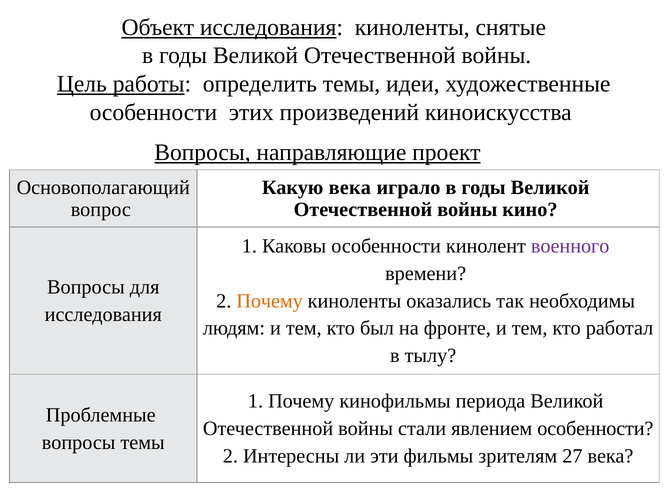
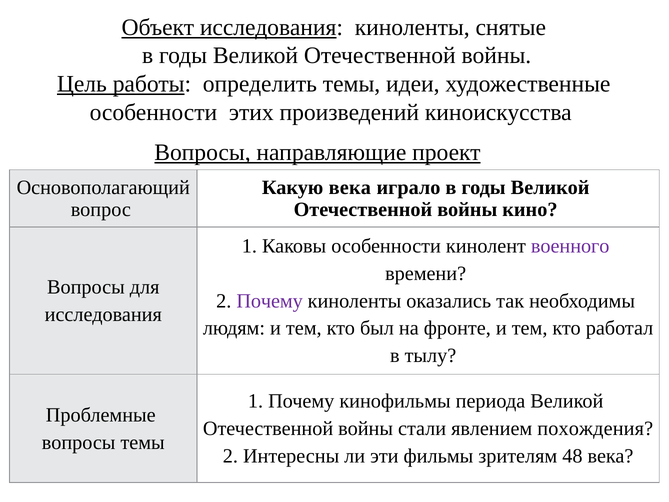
Почему colour: orange -> purple (270, 301)
явлением особенности: особенности -> похождения (595, 428)
27: 27 -> 48 (572, 456)
